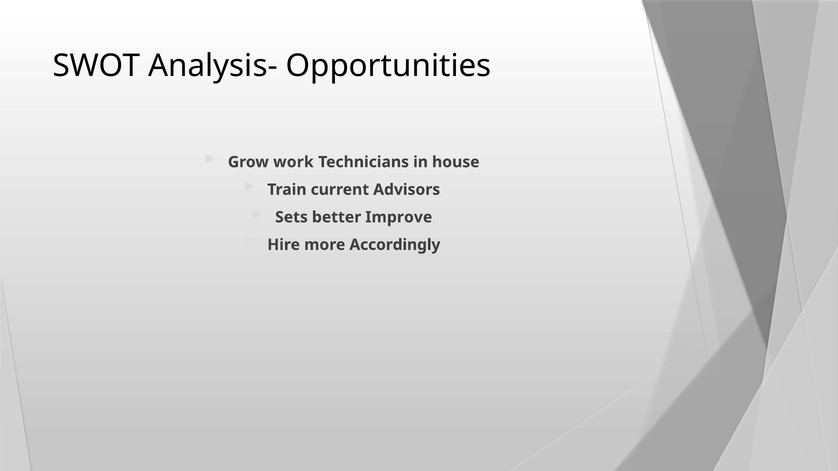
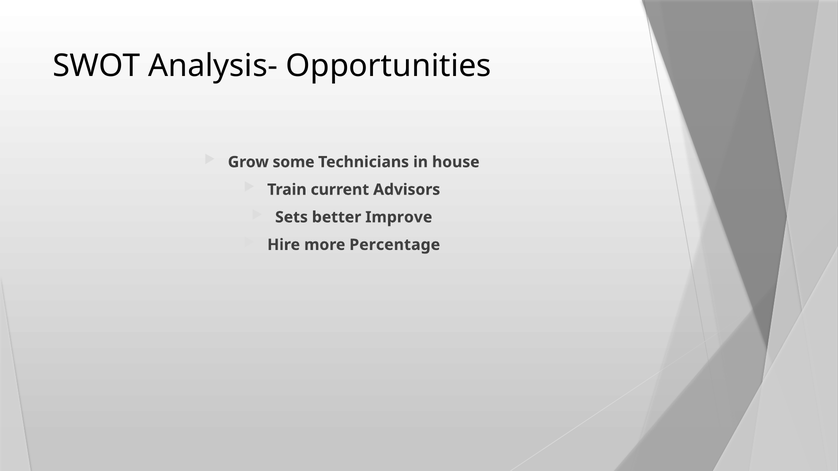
work: work -> some (294, 162)
Accordingly: Accordingly -> Percentage (395, 245)
